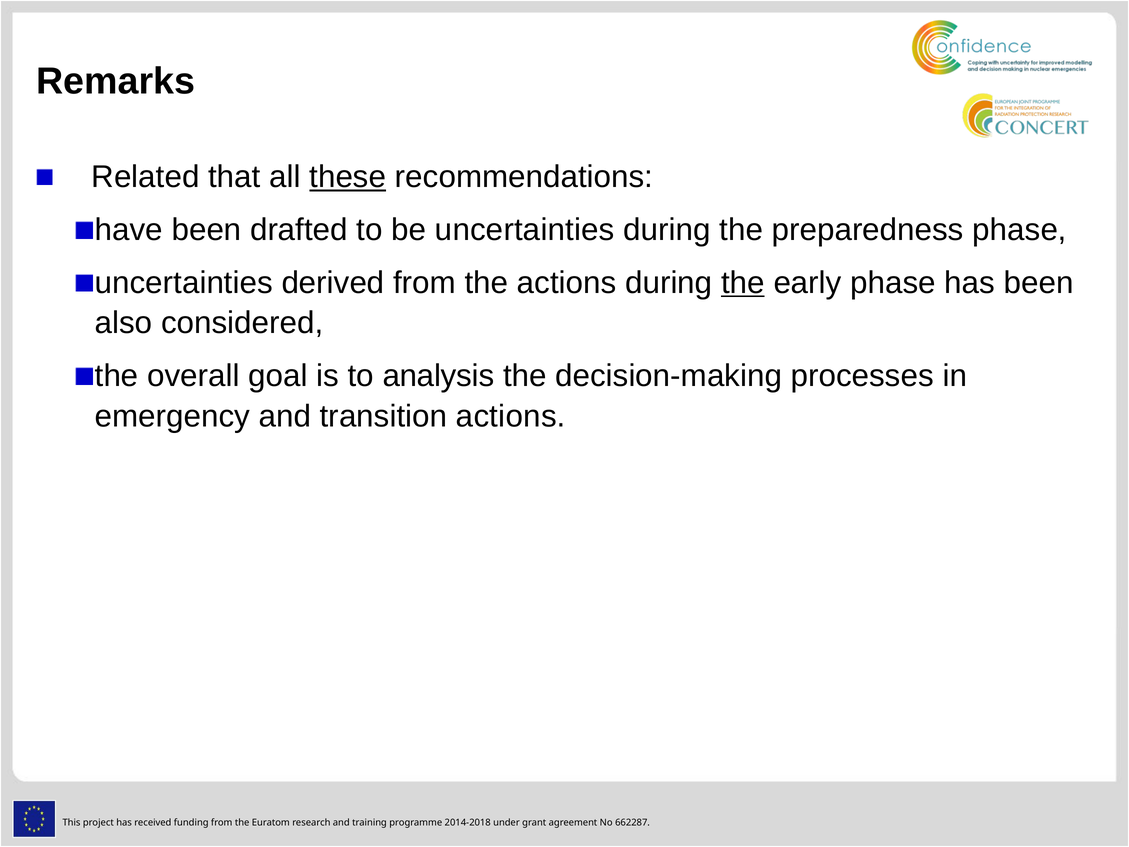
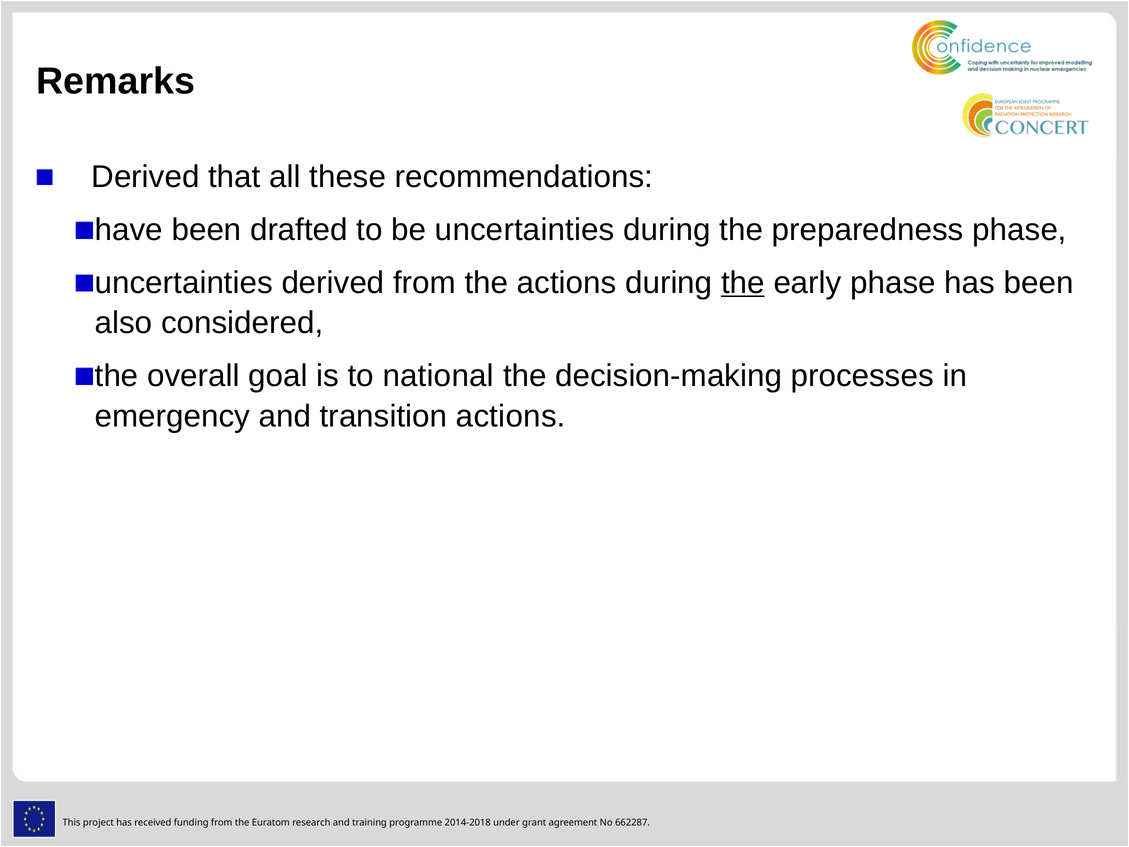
Related: Related -> Derived (145, 177)
these underline: present -> none (348, 177)
analysis: analysis -> national (438, 376)
